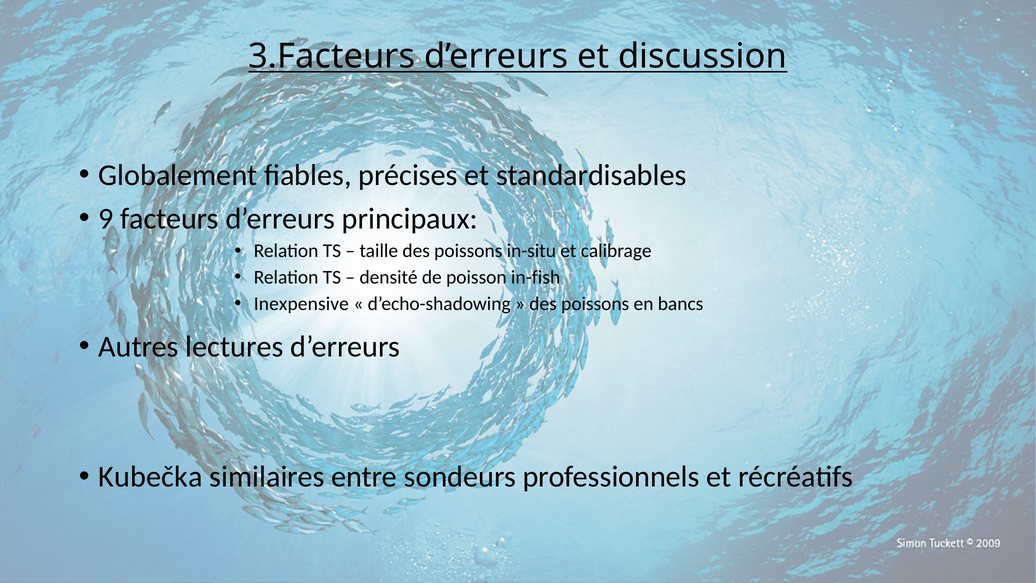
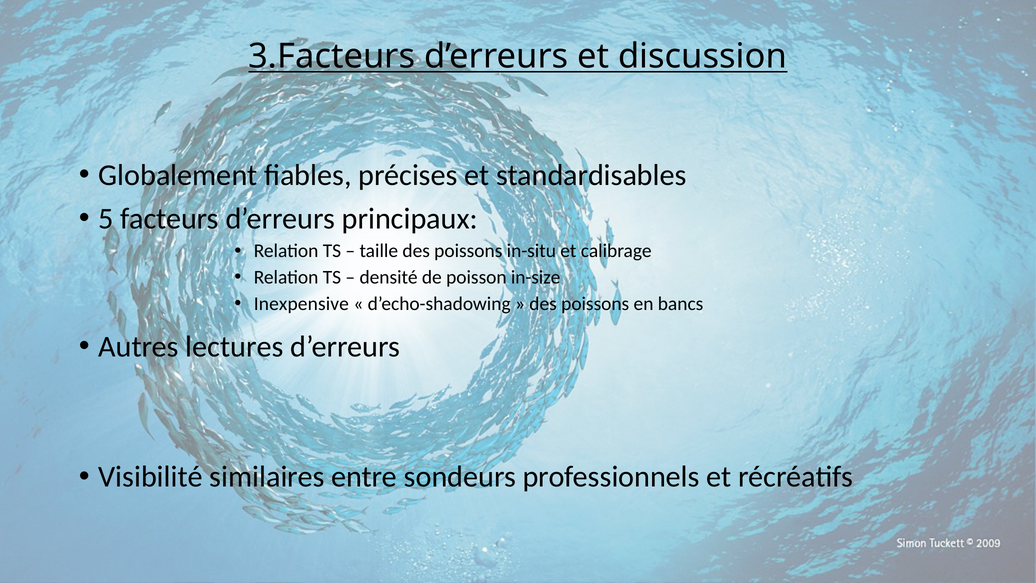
9: 9 -> 5 (106, 218)
in-fish: in-fish -> in-size (536, 277)
Kubečka: Kubečka -> Visibilité (151, 477)
